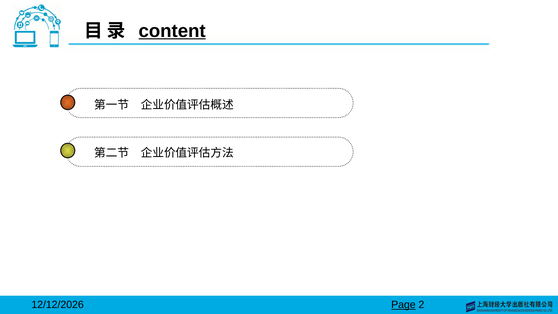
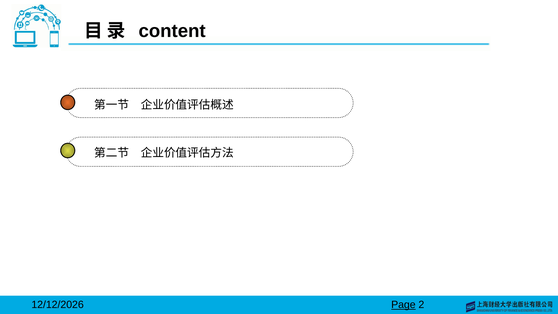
content underline: present -> none (172, 31)
